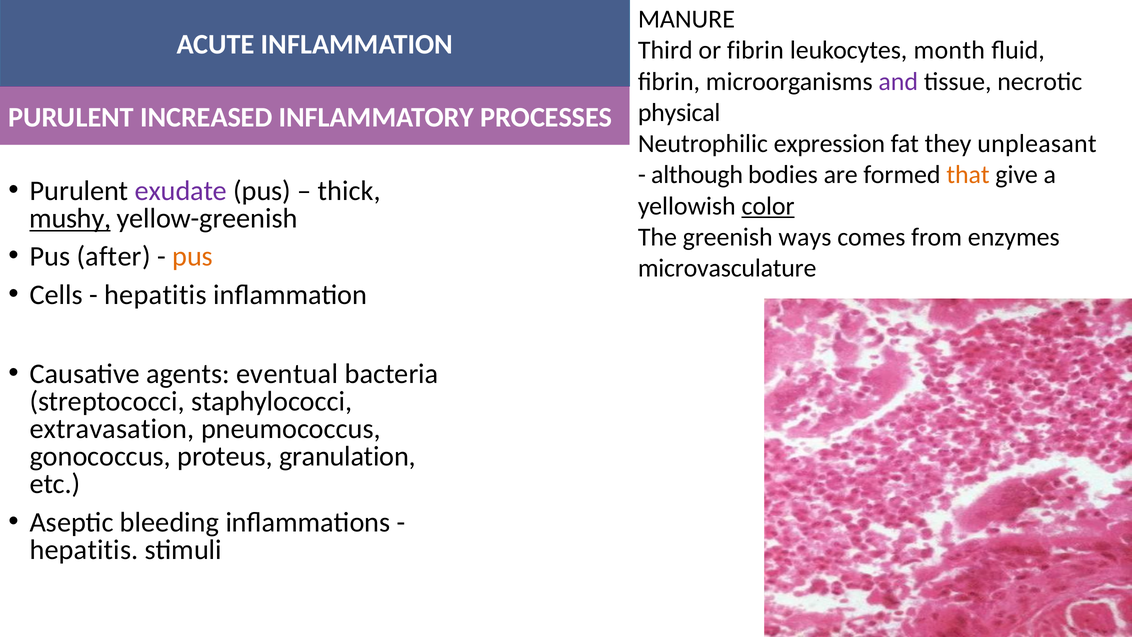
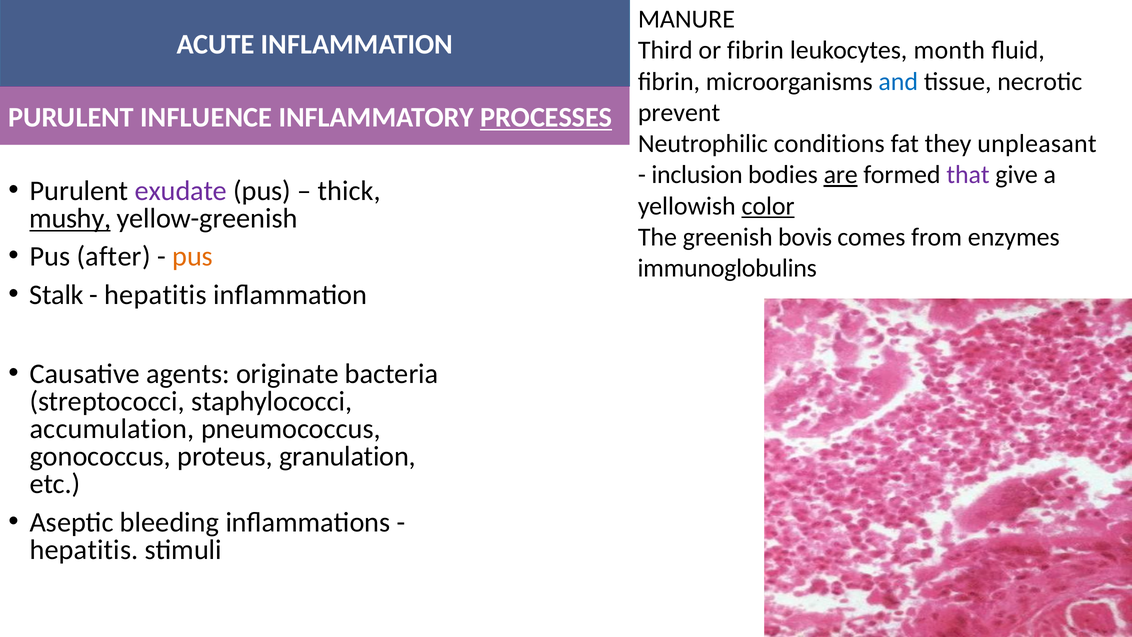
and colour: purple -> blue (898, 81)
physical: physical -> prevent (679, 113)
INCREASED: INCREASED -> INFLUENCE (206, 117)
PROCESSES underline: none -> present (546, 117)
expression: expression -> conditions (829, 144)
although: although -> inclusion (697, 175)
are underline: none -> present (841, 175)
that colour: orange -> purple (968, 175)
ways: ways -> bovis (805, 237)
microvasculature: microvasculature -> immunoglobulins (727, 268)
Cells: Cells -> Stalk (56, 295)
eventual: eventual -> originate (287, 374)
extravasation: extravasation -> accumulation (112, 429)
